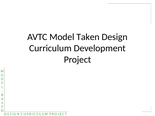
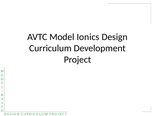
Taken: Taken -> Ionics (88, 37)
